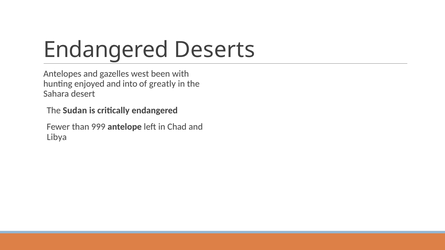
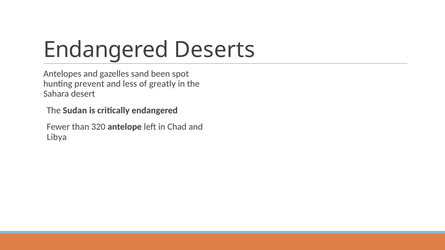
west: west -> sand (140, 74)
with: with -> spot (181, 74)
enjoyed: enjoyed -> prevent (89, 84)
into: into -> less (130, 84)
999: 999 -> 320 (98, 127)
